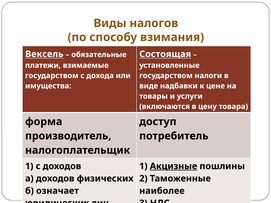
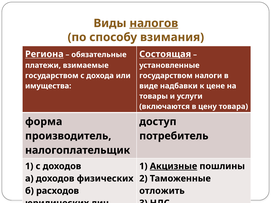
налогов underline: none -> present (154, 23)
Вексель: Вексель -> Региона (44, 54)
означает: означает -> расходов (58, 191)
наиболее: наиболее -> отложить (162, 191)
